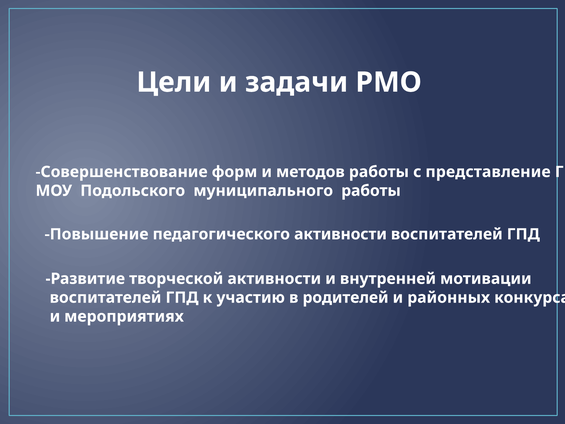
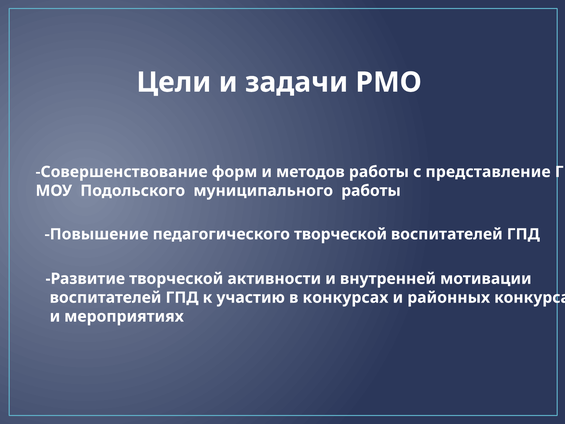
педагогического активности: активности -> творческой (341, 234)
в родителей: родителей -> конкурсах (345, 297)
